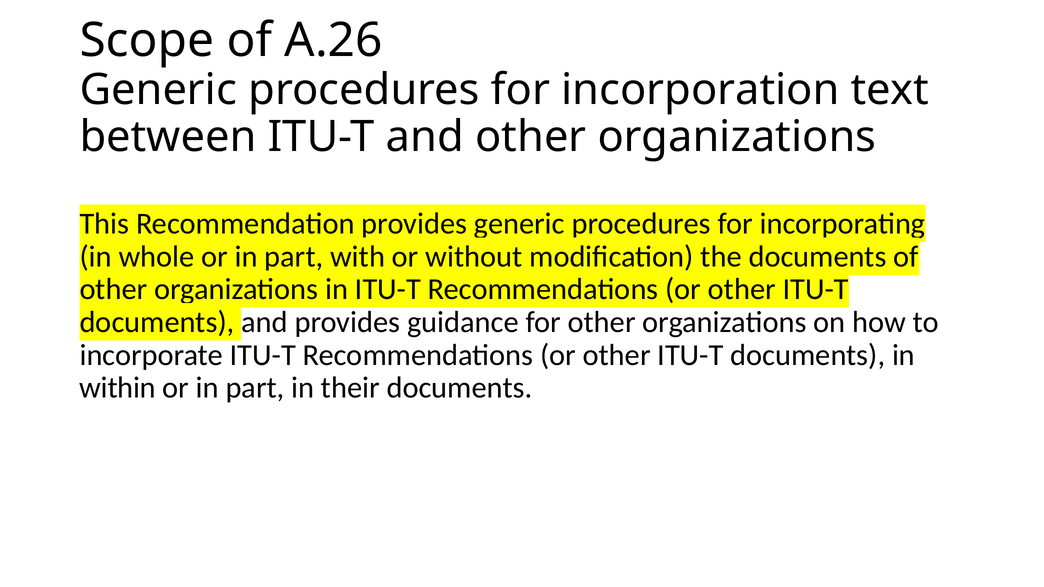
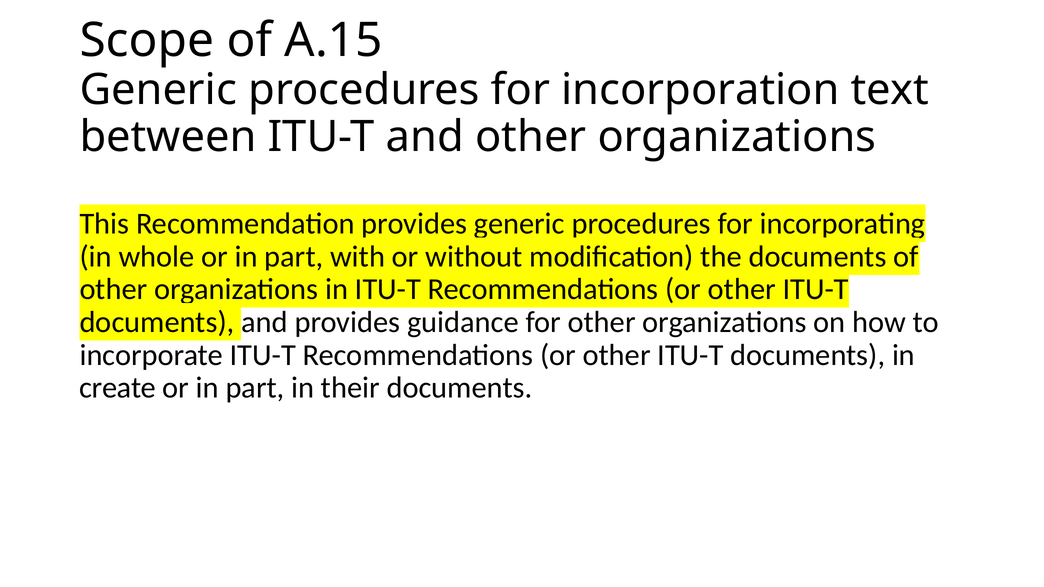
A.26: A.26 -> A.15 (334, 41)
within: within -> create (118, 388)
